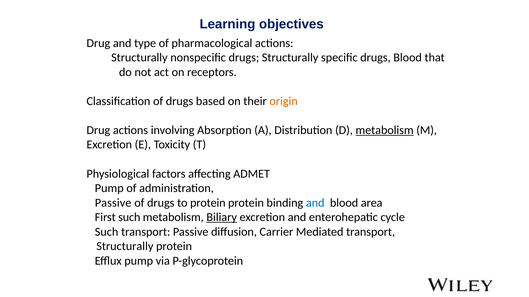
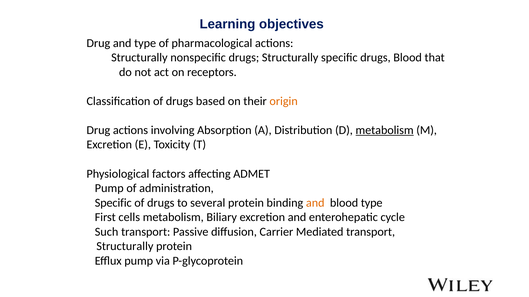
Passive: Passive -> Specific (113, 203)
to protein: protein -> several (208, 203)
and colour: blue -> orange (315, 203)
blood area: area -> type (372, 203)
First such: such -> cells (129, 218)
Biliary underline: present -> none (222, 218)
